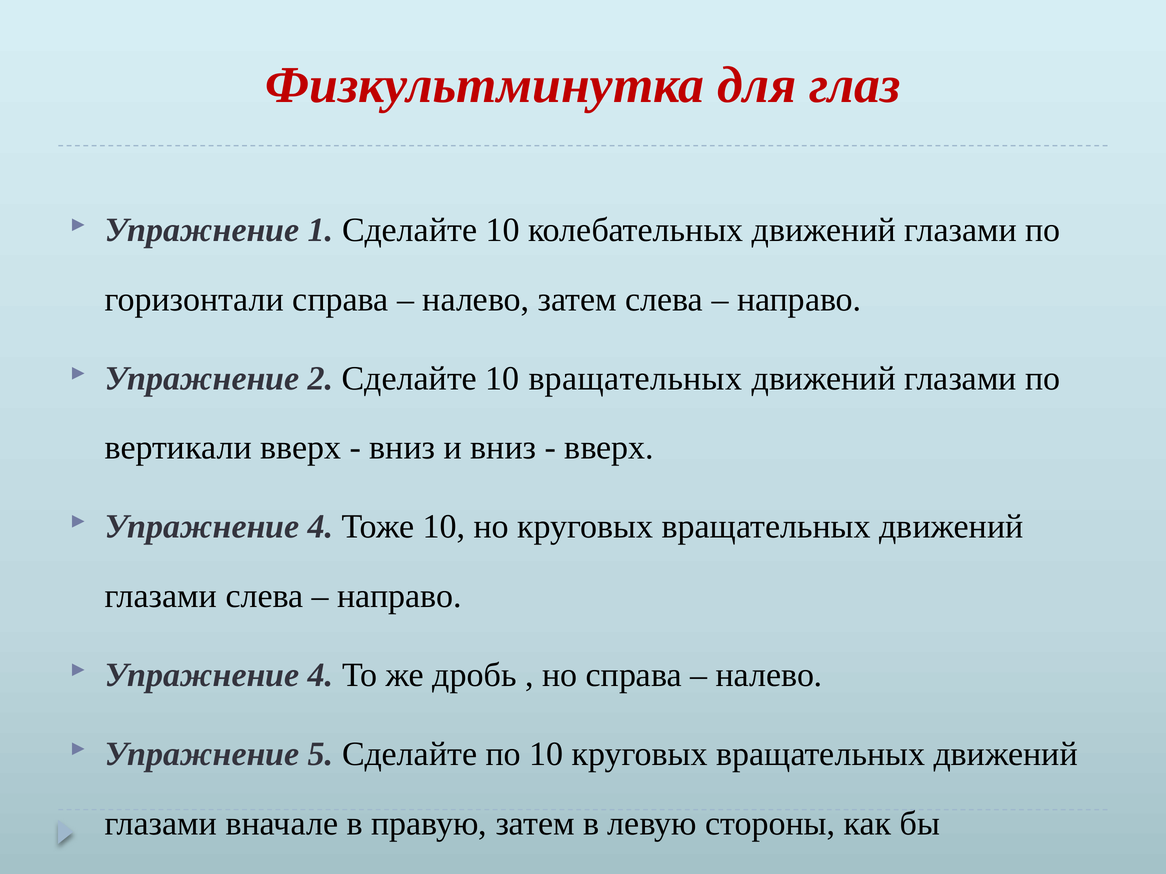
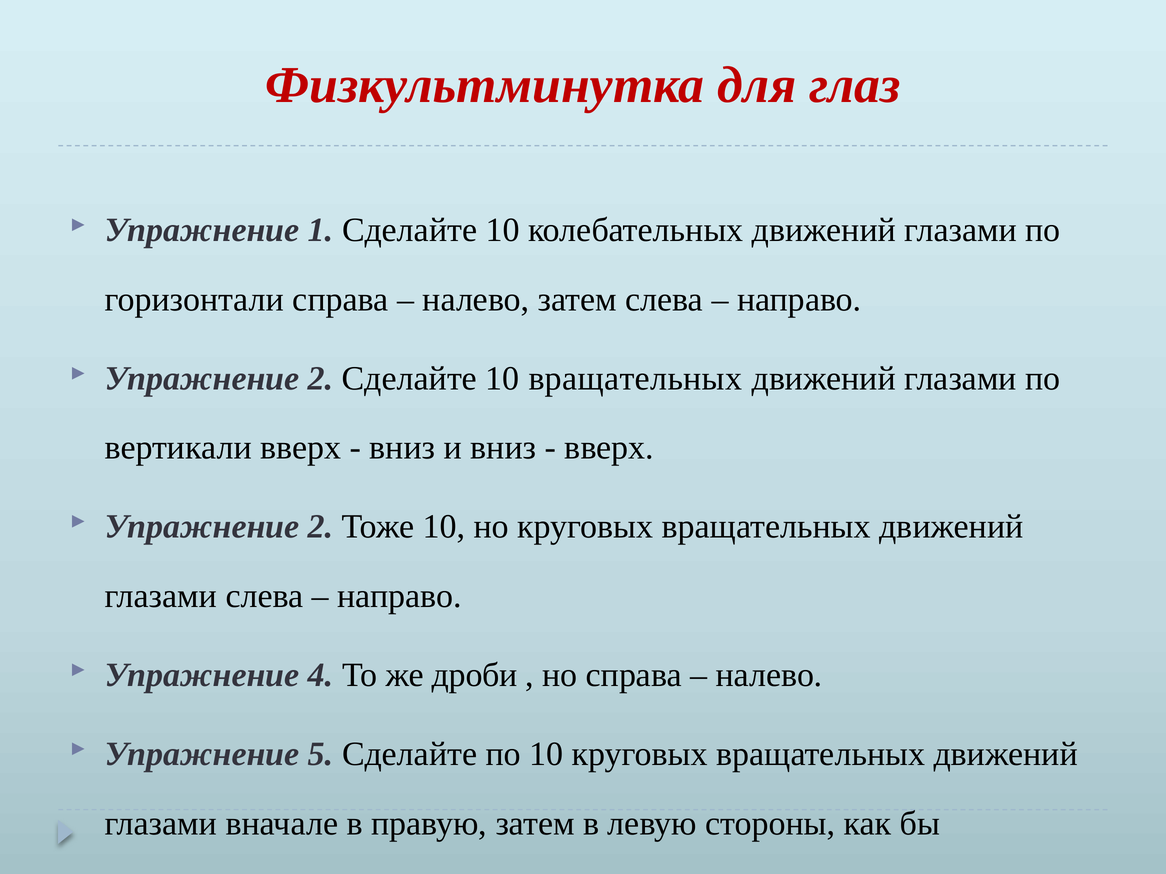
4: 4 -> 2 (321, 527)
дробь: дробь -> дроби (475, 676)
